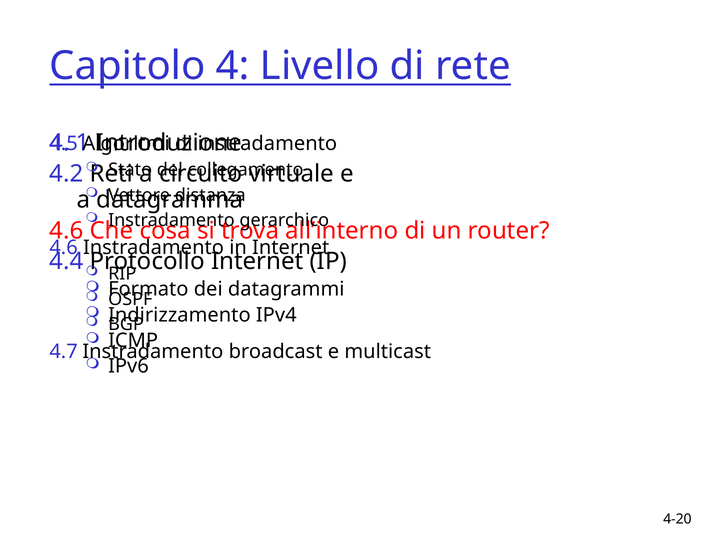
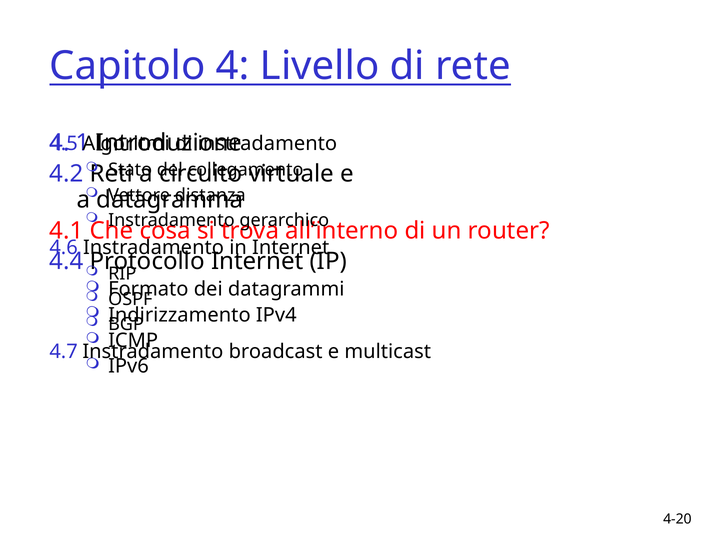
4.6: 4.6 -> 4.1 (66, 231)
